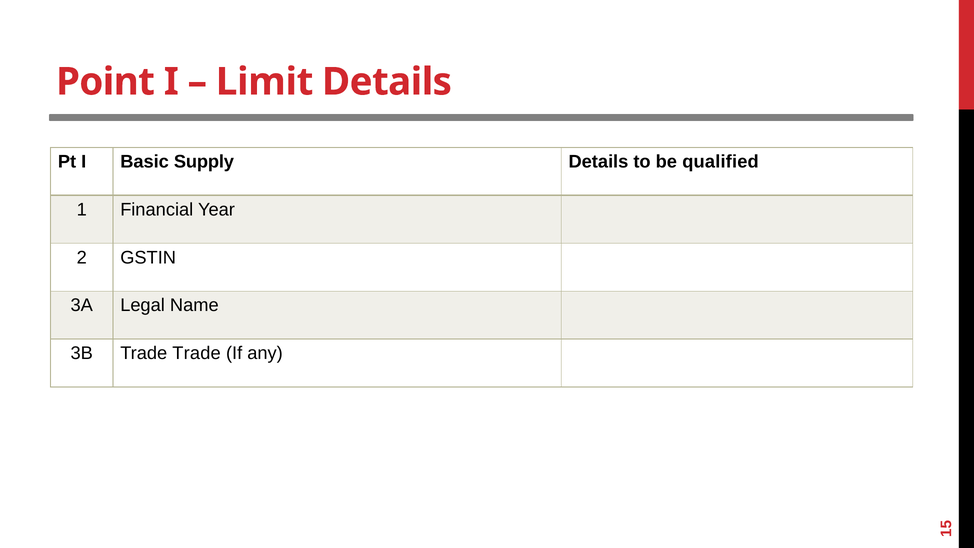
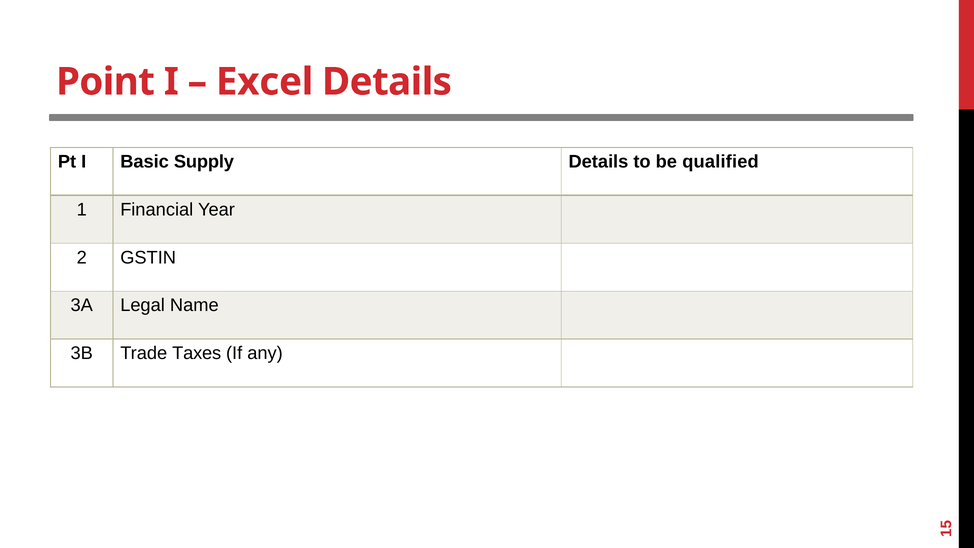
Limit: Limit -> Excel (265, 82)
Trade Trade: Trade -> Taxes (197, 353)
